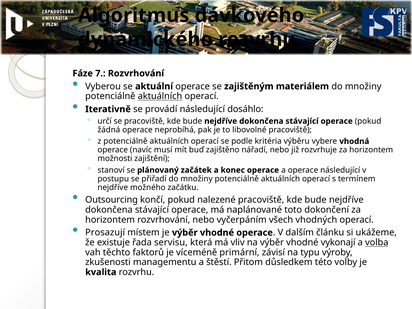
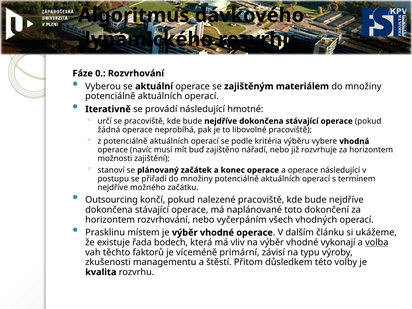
7: 7 -> 0 (100, 73)
aktuálních underline: present -> none (160, 96)
dosáhlo: dosáhlo -> hmotné (245, 109)
Prosazují: Prosazují -> Prasklinu (105, 233)
servisu: servisu -> bodech (171, 243)
